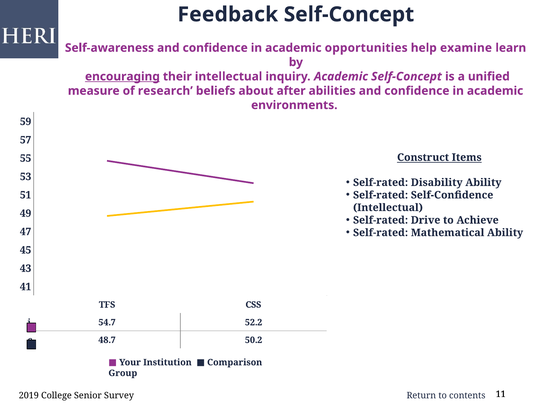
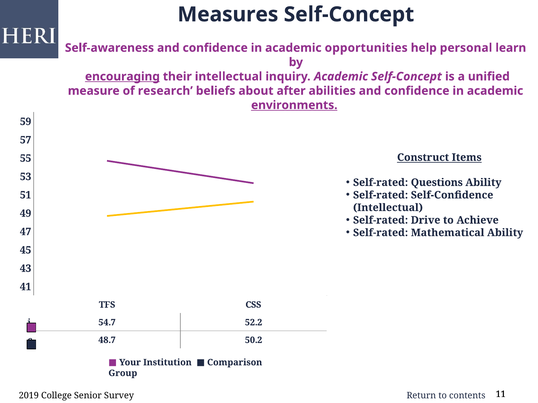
Feedback: Feedback -> Measures (228, 14)
examine: examine -> personal (466, 48)
environments underline: none -> present (294, 105)
Disability: Disability -> Questions (437, 183)
